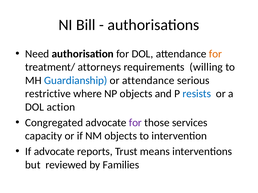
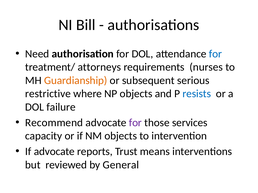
for colour: orange -> blue (215, 54)
willing: willing -> nurses (206, 67)
Guardianship colour: blue -> orange (76, 81)
or attendance: attendance -> subsequent (148, 81)
action: action -> failure (61, 107)
Congregated: Congregated -> Recommend (54, 123)
Families: Families -> General (121, 165)
